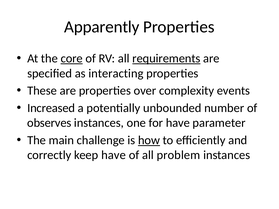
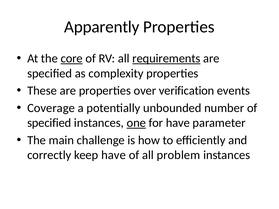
interacting: interacting -> complexity (116, 73)
complexity: complexity -> verification (187, 91)
Increased: Increased -> Coverage (51, 108)
observes: observes -> specified (49, 123)
one underline: none -> present (136, 123)
how underline: present -> none (149, 140)
